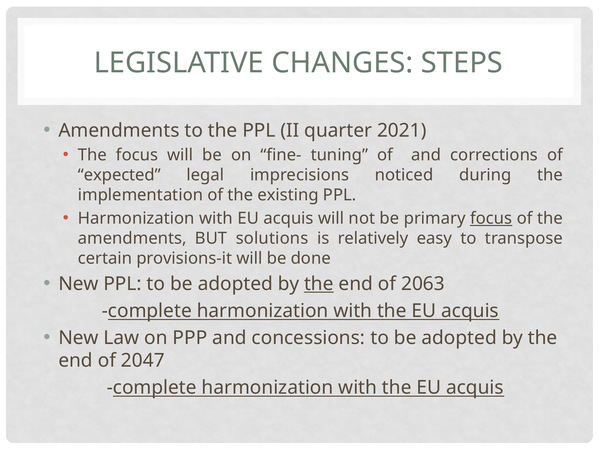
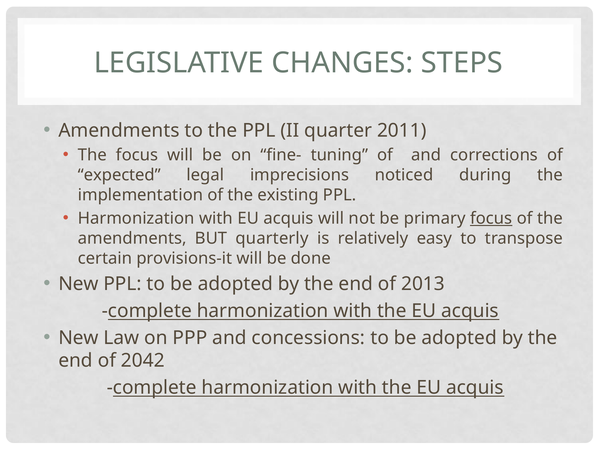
2021: 2021 -> 2011 (402, 131)
solutions: solutions -> quarterly (272, 238)
the underline: present -> none (319, 284)
2063: 2063 -> 2013 (423, 284)
2047: 2047 -> 2042 (143, 361)
